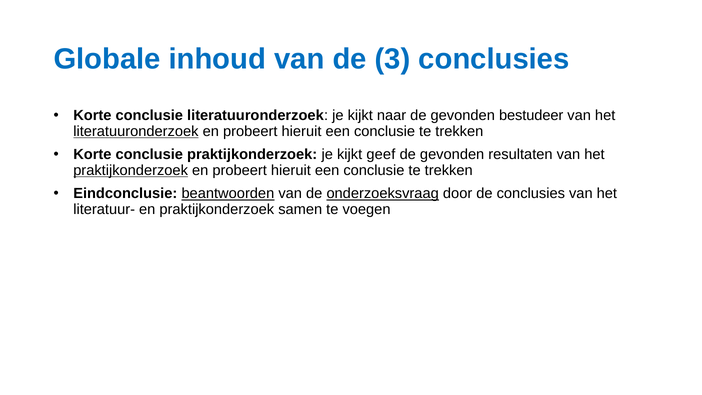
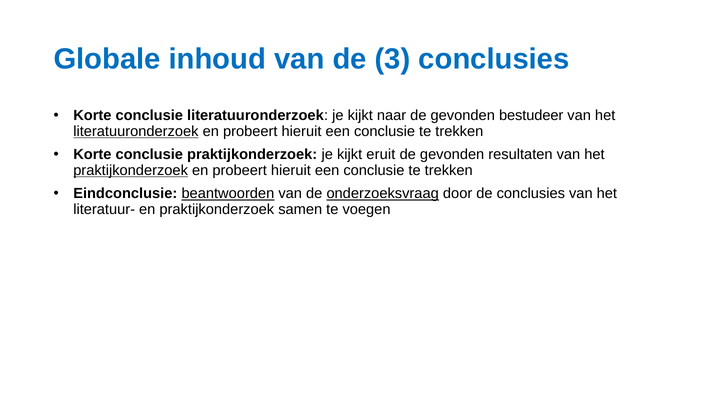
geef: geef -> eruit (381, 154)
